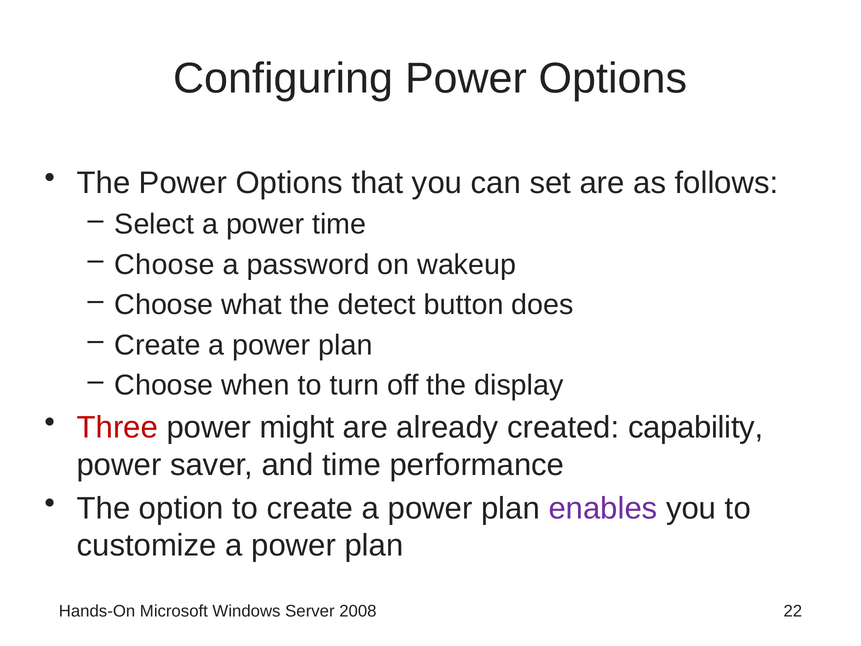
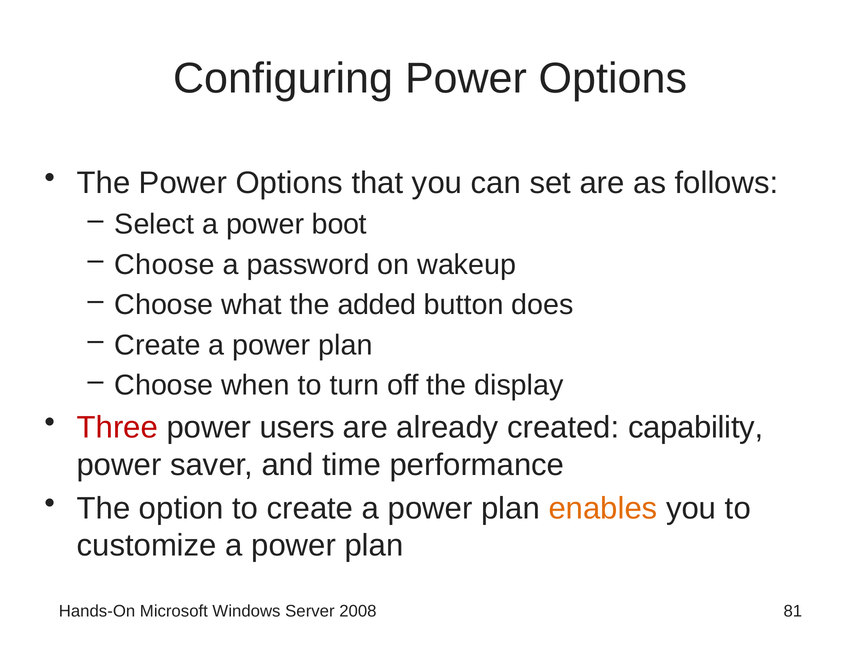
power time: time -> boot (339, 224)
detect: detect -> added (377, 305)
might: might -> users (297, 427)
enables colour: purple -> orange (603, 508)
22: 22 -> 81 (793, 611)
